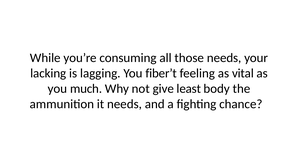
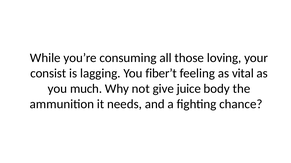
those needs: needs -> loving (224, 58)
lacking: lacking -> consist (48, 74)
least: least -> juice (189, 89)
